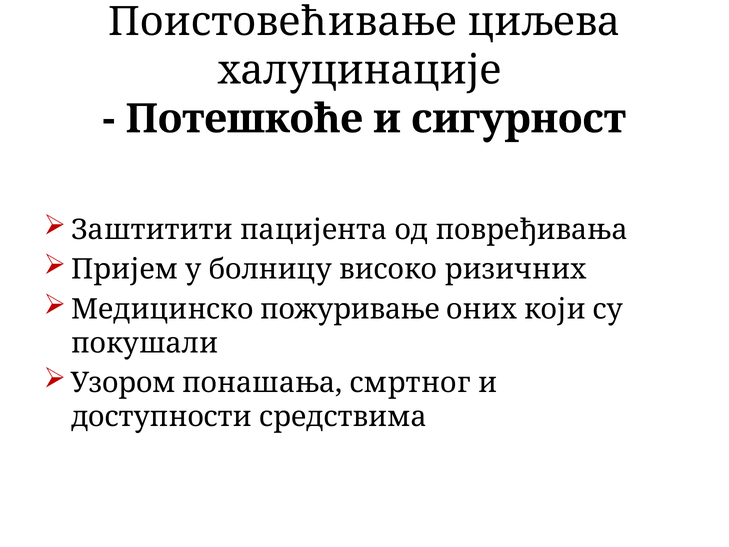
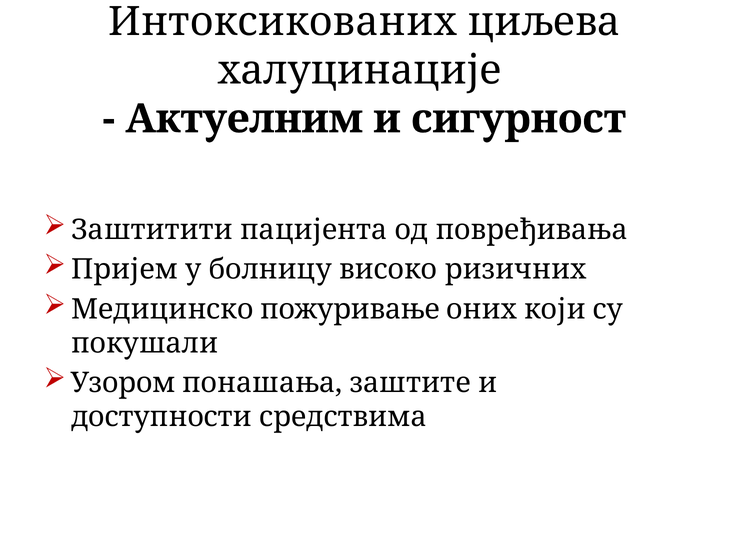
Поистовећивање: Поистовећивање -> Интоксикованих (283, 22)
Потешкоће: Потешкоће -> Актуелним (244, 119)
смртног: смртног -> заштите (410, 383)
